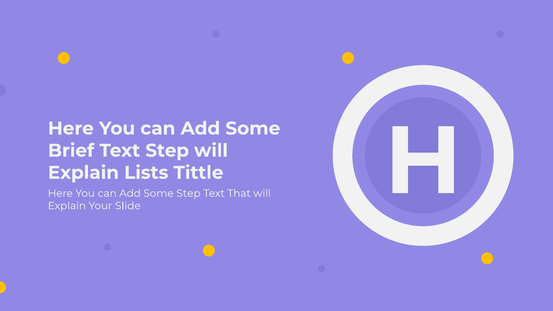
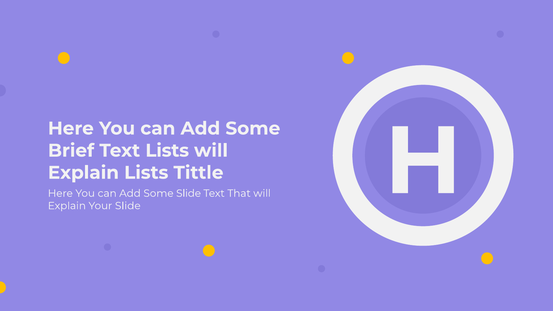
Text Step: Step -> Lists (167, 151)
Some Step: Step -> Slide (189, 193)
